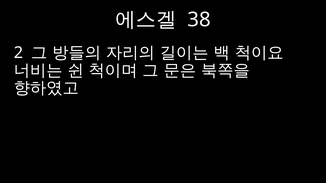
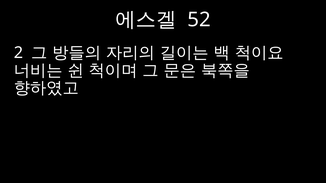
38: 38 -> 52 (199, 20)
